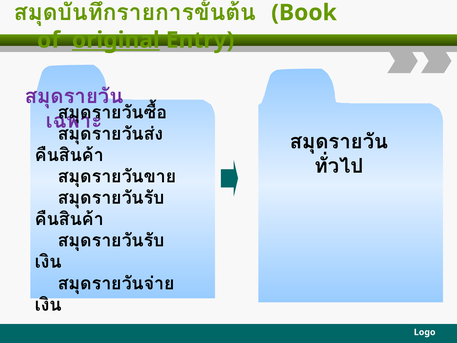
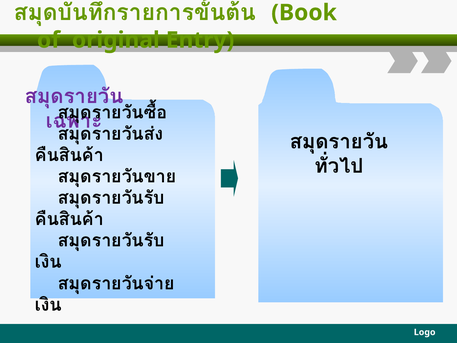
original underline: present -> none (116, 40)
